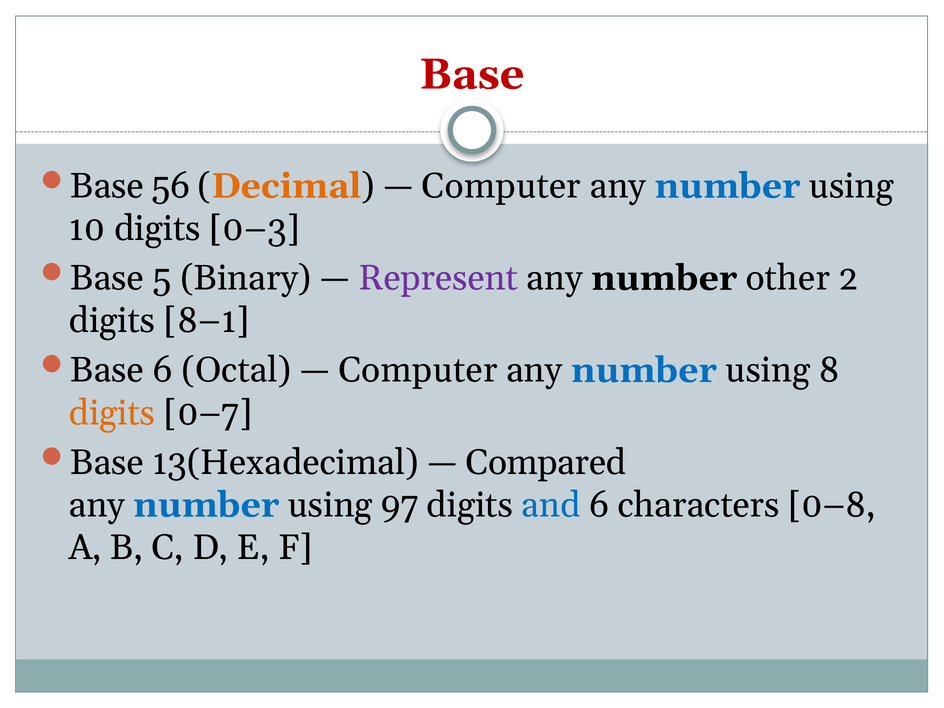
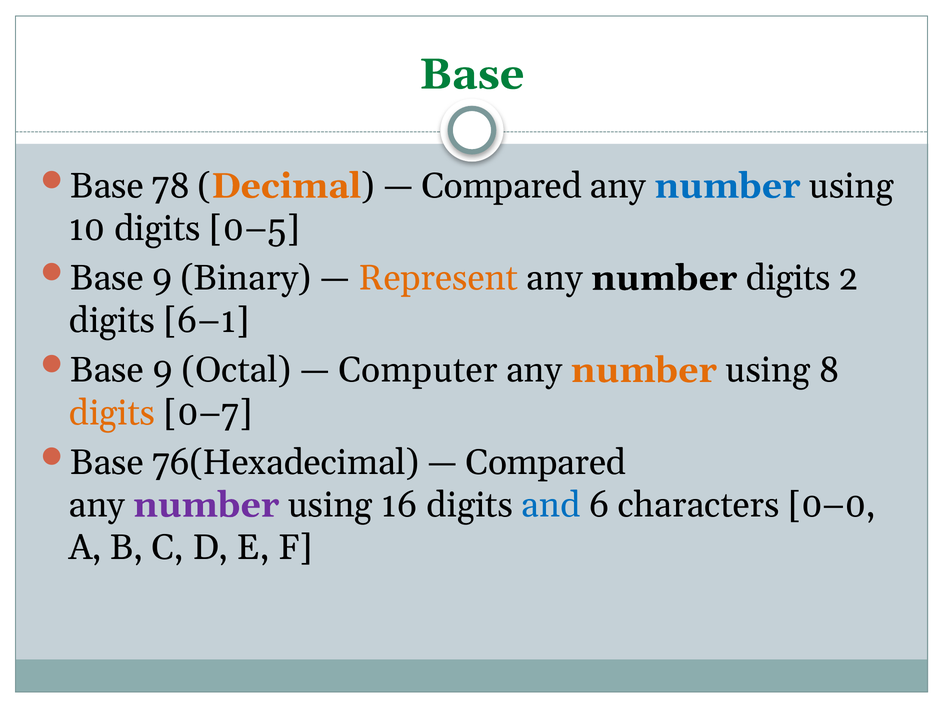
Base colour: red -> green (472, 74)
56: 56 -> 78 (171, 186)
Computer: Computer -> Compared (502, 186)
0–3: 0–3 -> 0–5 (255, 229)
5: 5 -> 9 (162, 278)
Represent colour: purple -> orange (438, 278)
number other: other -> digits (788, 278)
8–1: 8–1 -> 6–1 (207, 321)
6: 6 -> 9 (163, 370)
number colour: blue -> orange (644, 370)
13(Hexadecimal: 13(Hexadecimal -> 76(Hexadecimal (286, 462)
number colour: blue -> purple (206, 505)
97: 97 -> 16 (399, 505)
0–8: 0–8 -> 0–0 (832, 505)
